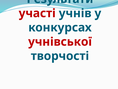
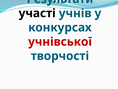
участі colour: red -> black (37, 13)
